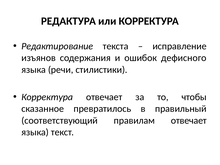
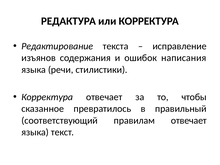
дефисного: дефисного -> написания (184, 58)
